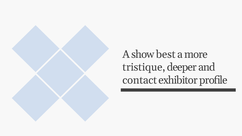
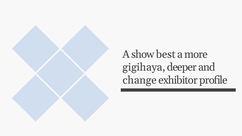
tristique: tristique -> gigihaya (144, 67)
contact: contact -> change (140, 80)
